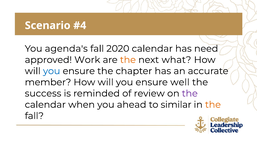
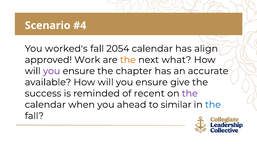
agenda's: agenda's -> worked's (66, 49)
2020: 2020 -> 2054 (118, 49)
need: need -> align (206, 49)
you colour: blue -> purple (52, 71)
member: member -> available (48, 83)
well: well -> give (180, 83)
review: review -> recent (149, 94)
the colour: orange -> blue (213, 105)
